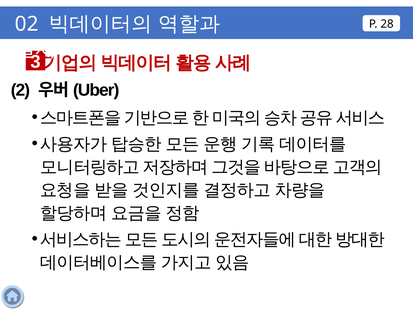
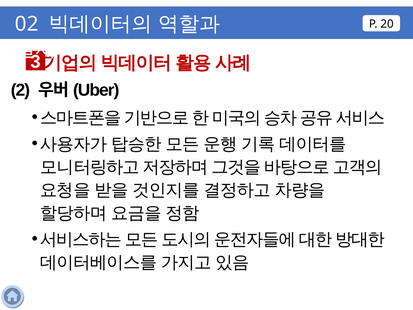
28: 28 -> 20 (387, 24)
